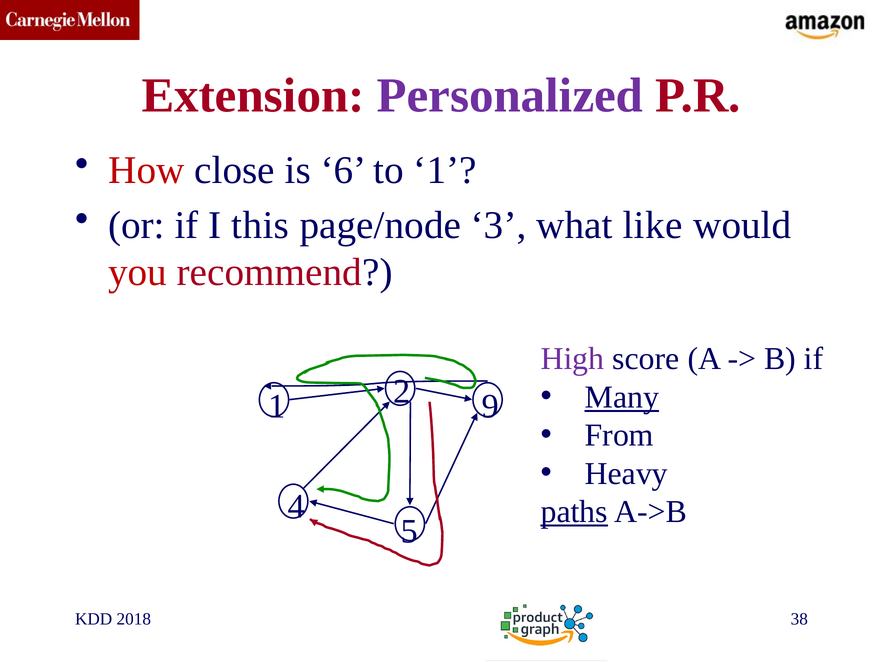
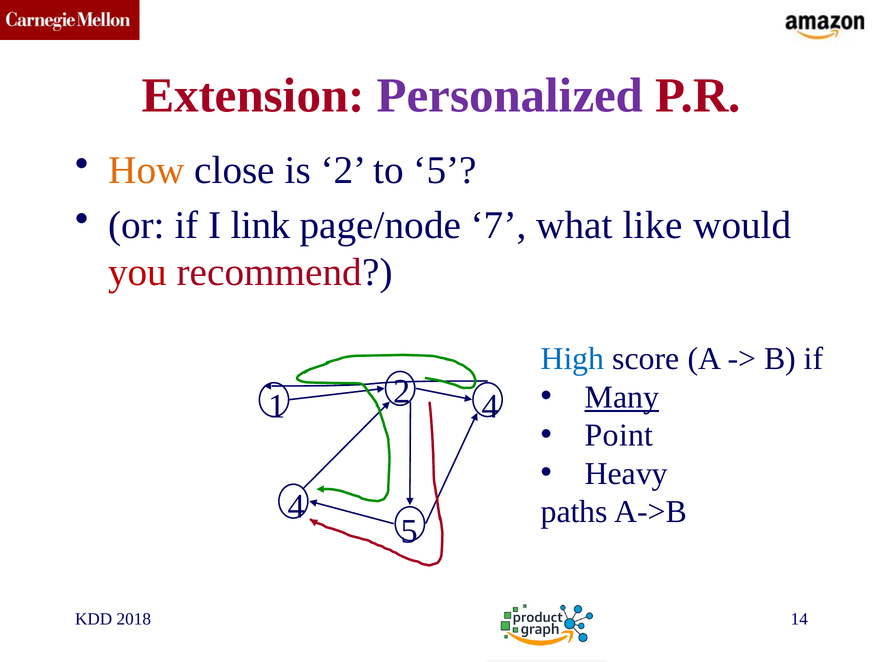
How colour: red -> orange (146, 171)
is 6: 6 -> 2 (343, 171)
to 1: 1 -> 5 (445, 171)
this: this -> link (261, 225)
3: 3 -> 7 (499, 225)
High colour: purple -> blue (572, 359)
2 9: 9 -> 4 (490, 406)
From: From -> Point (619, 435)
paths underline: present -> none (574, 512)
38: 38 -> 14 (799, 619)
